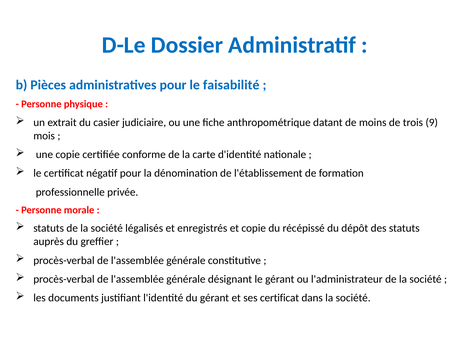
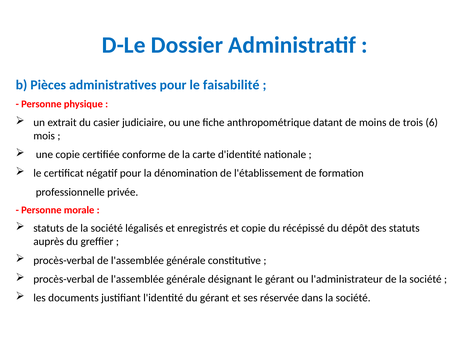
9: 9 -> 6 (432, 123)
ses certificat: certificat -> réservée (280, 298)
